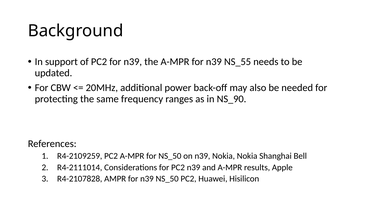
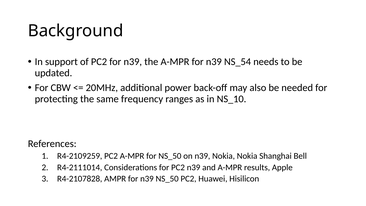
NS_55: NS_55 -> NS_54 (238, 62)
NS_90: NS_90 -> NS_10 (232, 99)
